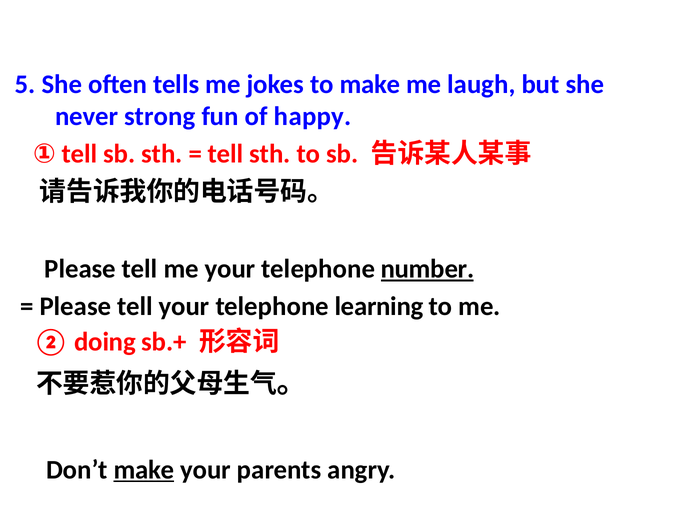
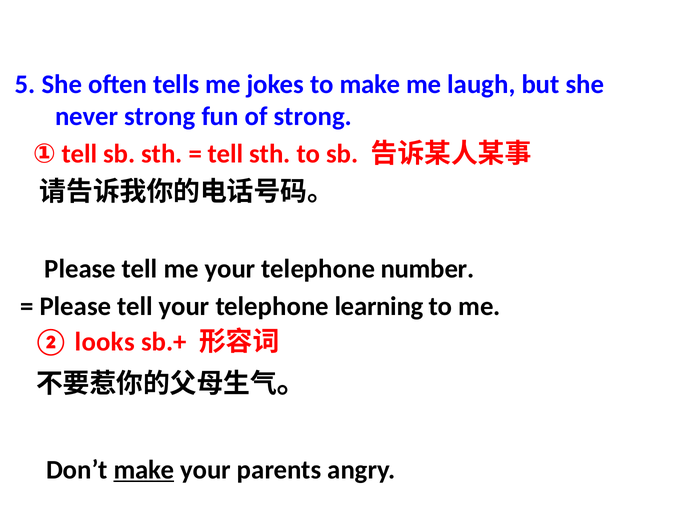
of happy: happy -> strong (313, 117)
number underline: present -> none (427, 269)
doing: doing -> looks (105, 342)
